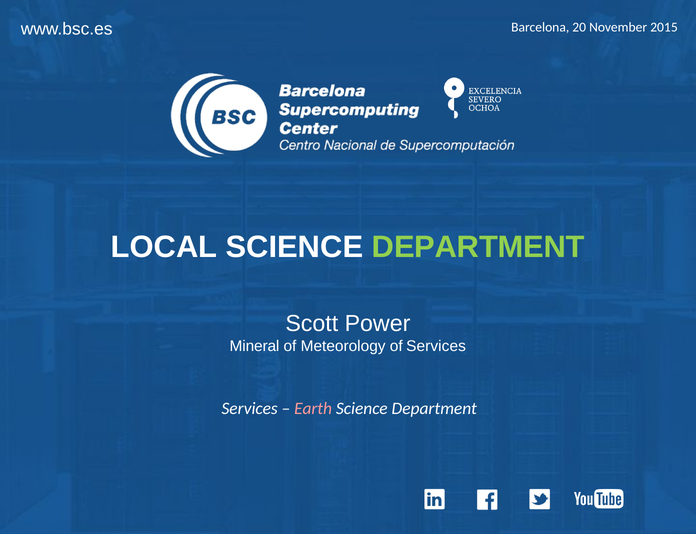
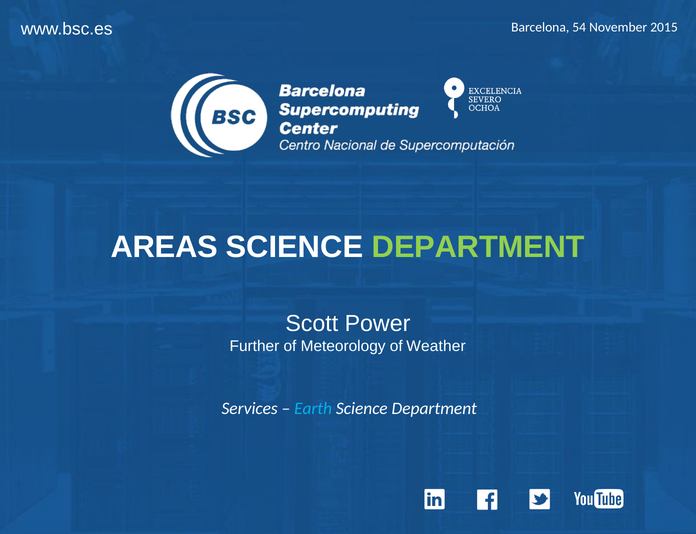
20: 20 -> 54 (579, 27)
LOCAL: LOCAL -> AREAS (164, 247)
Mineral: Mineral -> Further (254, 346)
of Services: Services -> Weather (436, 346)
Earth colour: pink -> light blue (313, 409)
